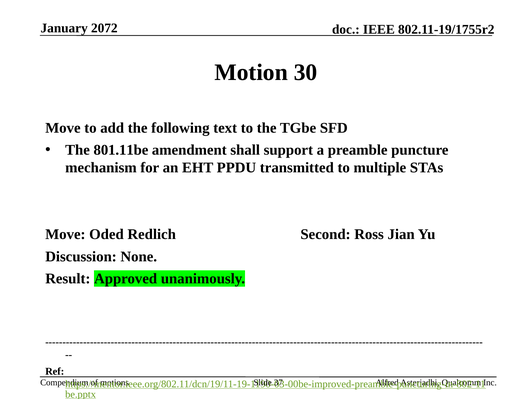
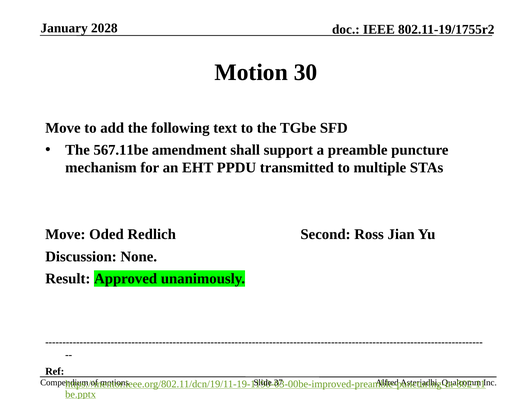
2072: 2072 -> 2028 (104, 28)
801.11be: 801.11be -> 567.11be (121, 150)
